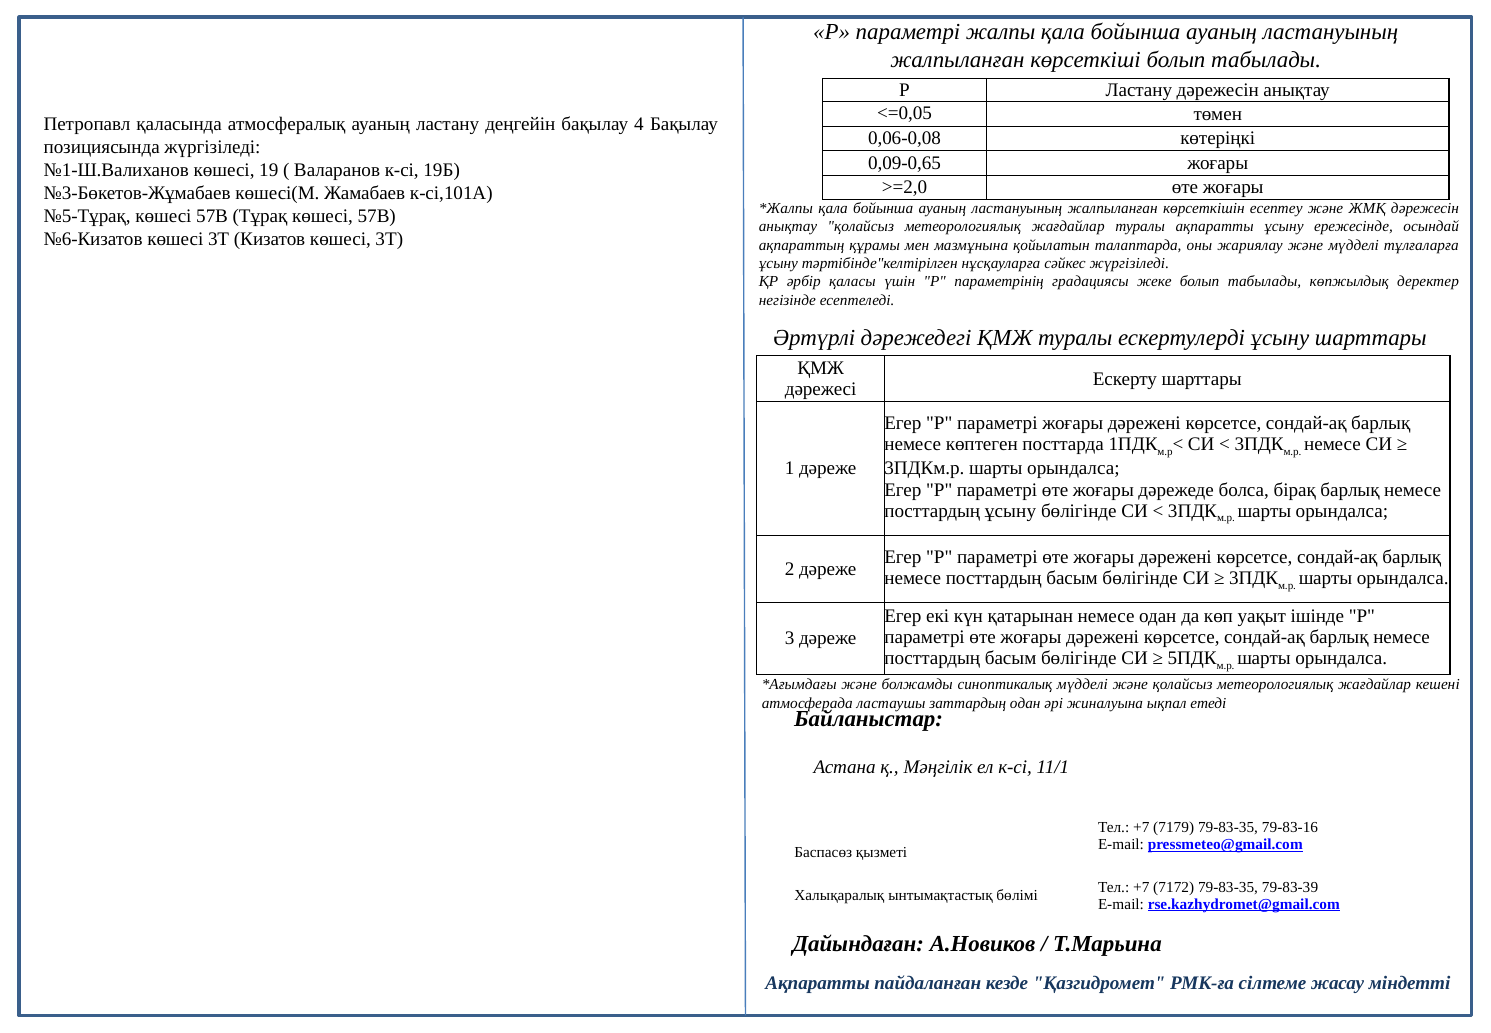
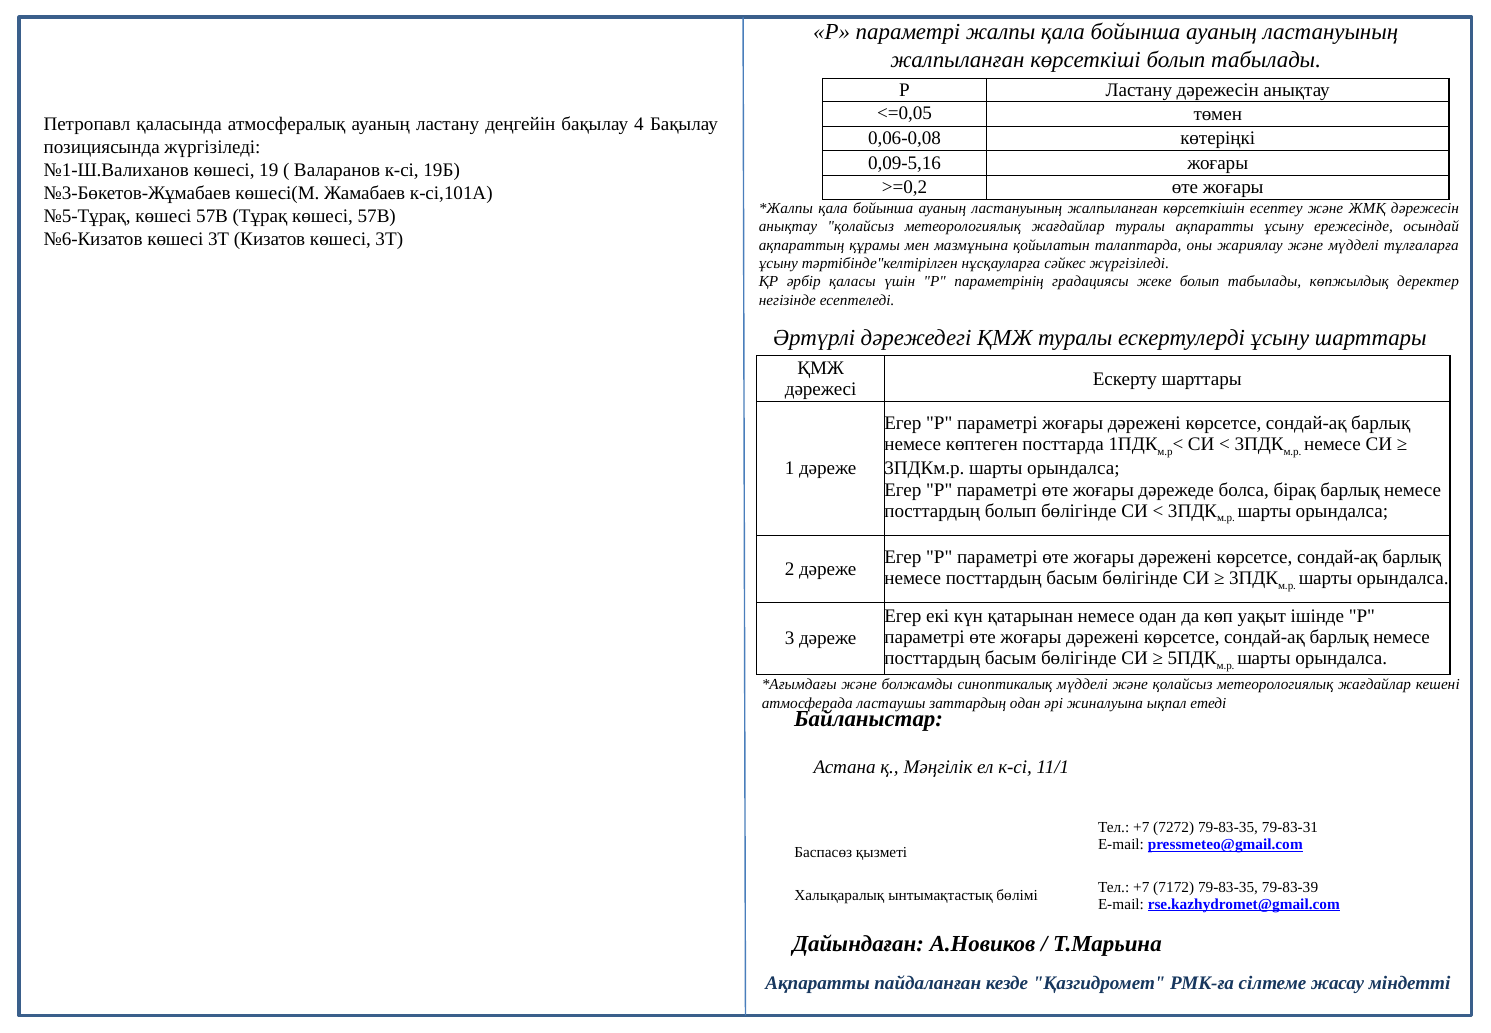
0,09-0,65: 0,09-0,65 -> 0,09-5,16 (905, 163)
>=2,0: >=2,0 -> >=0,2 (905, 187)
посттардың ұсыну: ұсыну -> болып (1011, 510)
7179: 7179 -> 7272 (1174, 827)
79-83-16: 79-83-16 -> 79-83-31 (1290, 827)
